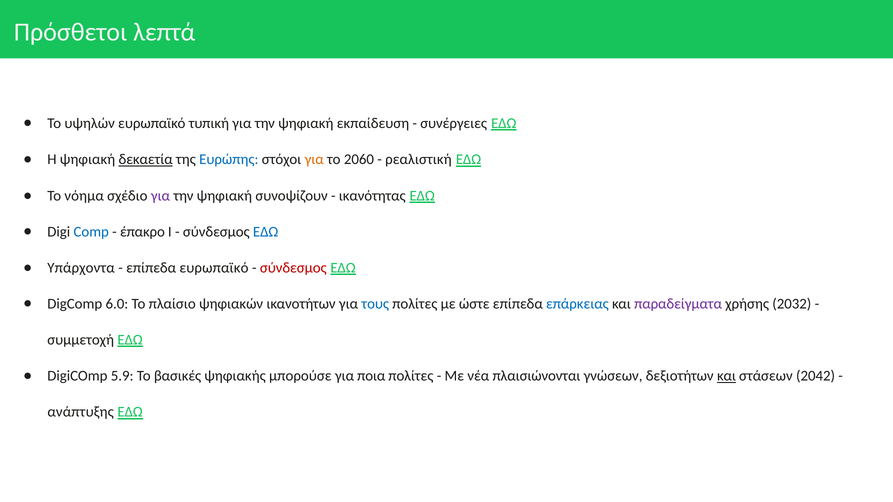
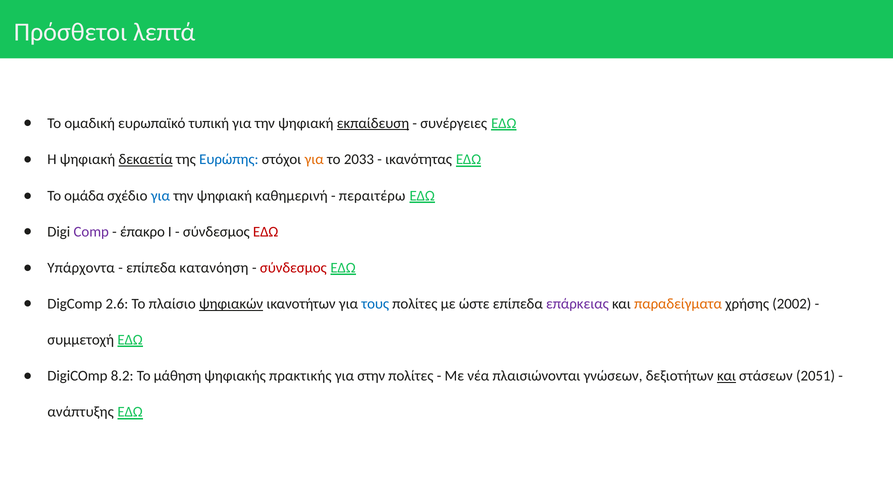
υψηλών: υψηλών -> ομαδική (90, 123)
εκπαίδευση underline: none -> present (373, 123)
2060: 2060 -> 2033 (359, 160)
ρεαλιστική: ρεαλιστική -> ικανότητας (419, 160)
νόημα: νόημα -> ομάδα (84, 196)
για colour: purple -> blue (160, 196)
συνοψίζουν: συνοψίζουν -> καθημερινή (292, 196)
ικανότητας: ικανότητας -> περαιτέρω (372, 196)
Comp colour: blue -> purple (91, 232)
ΕΔΩ colour: blue -> red (266, 232)
επίπεδα ευρωπαϊκό: ευρωπαϊκό -> κατανόηση (214, 268)
6.0: 6.0 -> 2.6 (117, 304)
ψηφιακών underline: none -> present (231, 304)
επάρκειας colour: blue -> purple (577, 304)
παραδείγματα colour: purple -> orange (678, 304)
2032: 2032 -> 2002 (792, 304)
5.9: 5.9 -> 8.2 (122, 376)
βασικές: βασικές -> μάθηση (178, 376)
μπορούσε: μπορούσε -> πρακτικής (300, 376)
ποια: ποια -> στην (371, 376)
2042: 2042 -> 2051 (816, 376)
